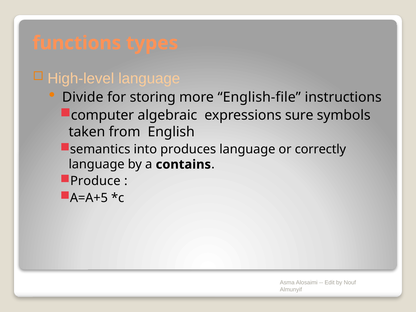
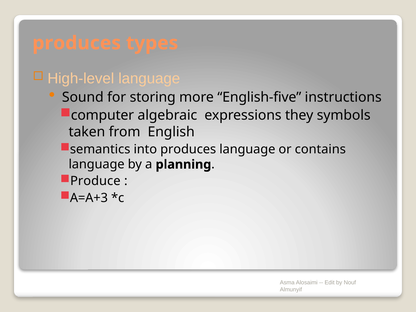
functions: functions -> produces (77, 43)
Divide: Divide -> Sound (83, 97)
English-file: English-file -> English-five (259, 97)
sure: sure -> they (299, 115)
correctly: correctly -> contains (320, 149)
contains: contains -> planning (183, 164)
A=A+5: A=A+5 -> A=A+3 (89, 198)
